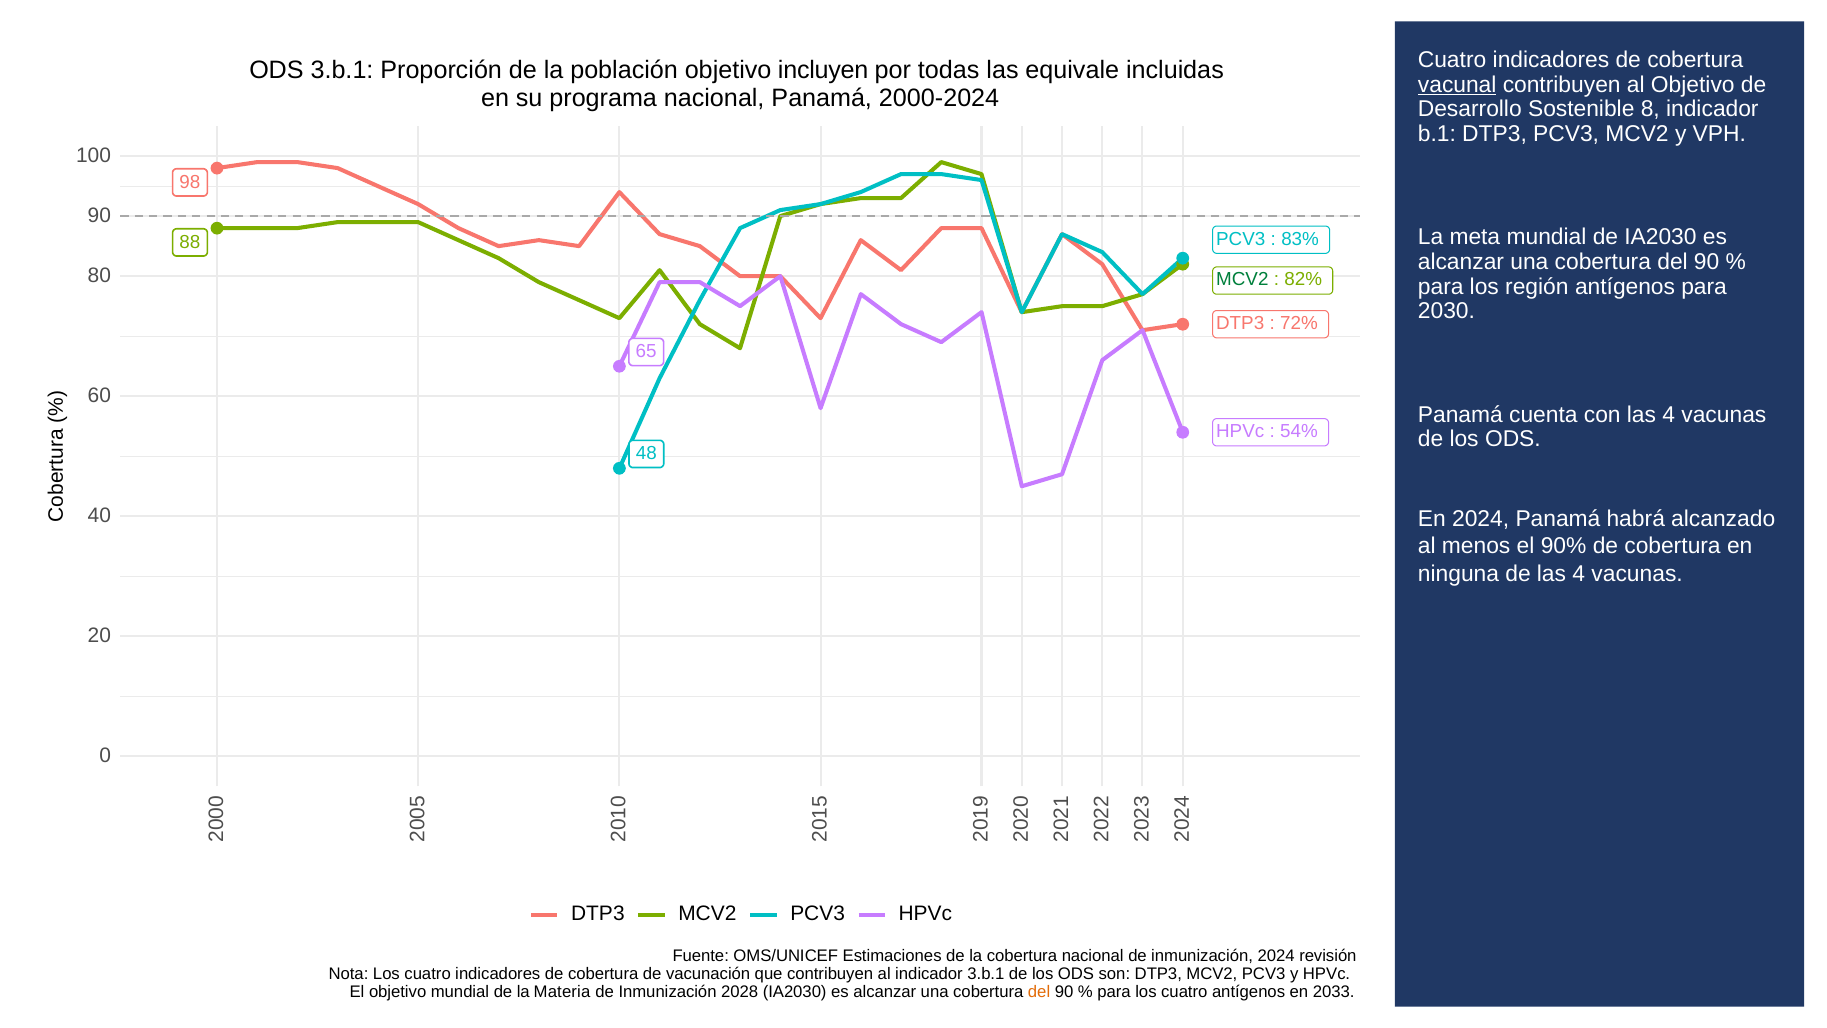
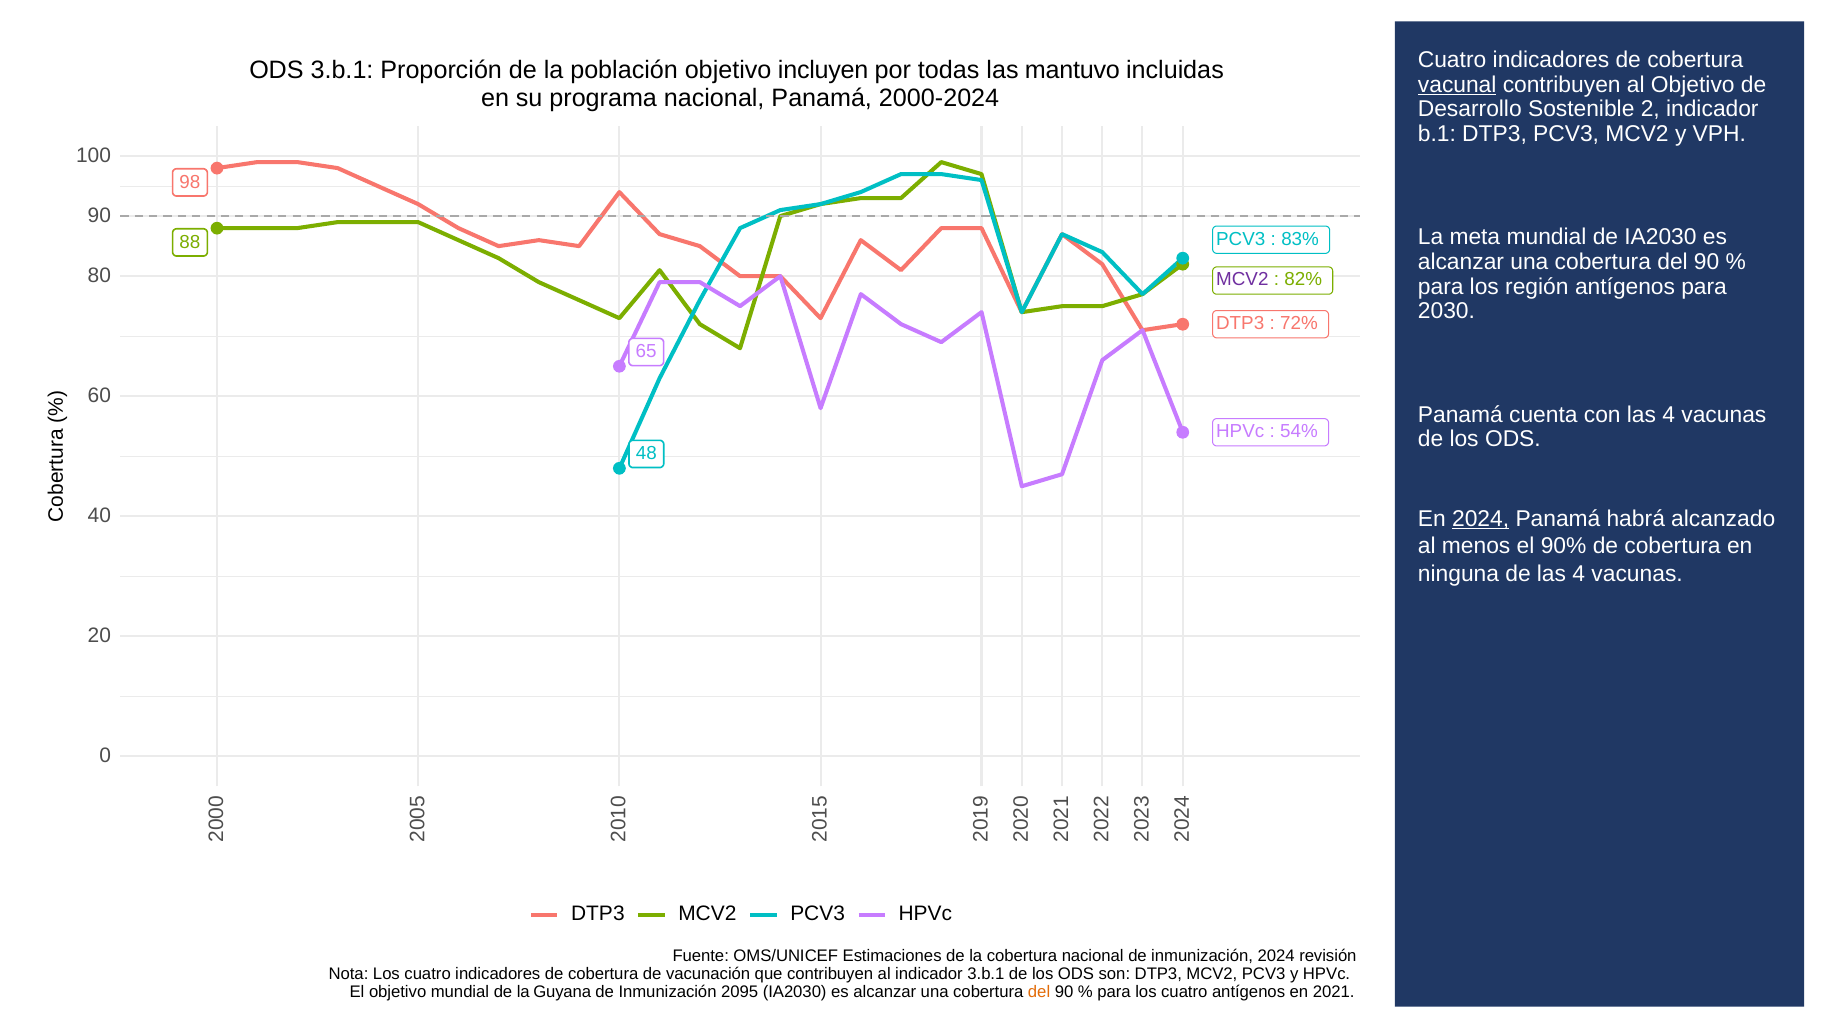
equivale: equivale -> mantuvo (1072, 71)
Sostenible 8: 8 -> 2 (1650, 109)
MCV2 colour: green -> purple (1242, 280)
2024 underline: none -> present (1481, 518)
Materia: Materia -> Guyana (562, 992)
2028: 2028 -> 2095 (740, 992)
2033: 2033 -> 2021 (1334, 992)
